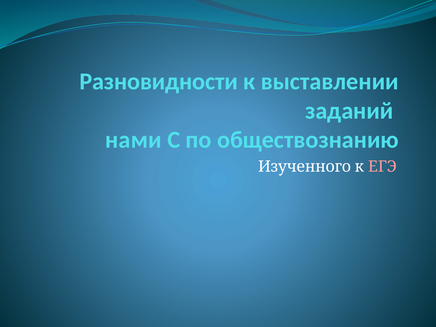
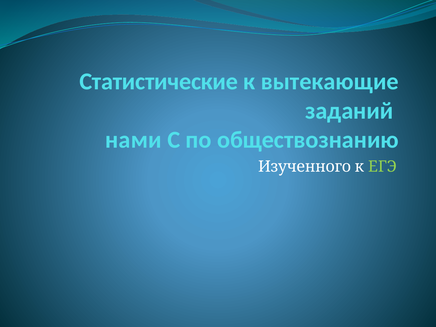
Разновидности: Разновидности -> Статистические (159, 82)
выставлении: выставлении -> вытекающие (330, 82)
ЕГЭ colour: pink -> light green (382, 167)
